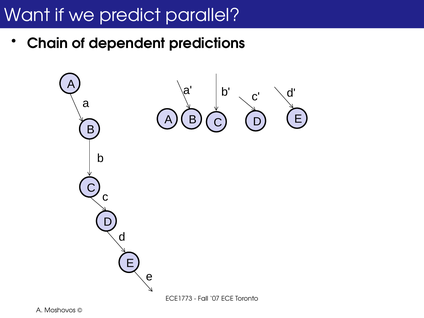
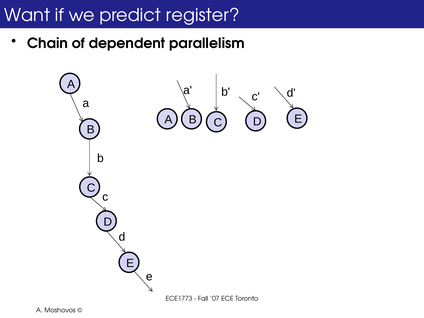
parallel: parallel -> register (203, 15)
predictions: predictions -> parallelism (207, 43)
